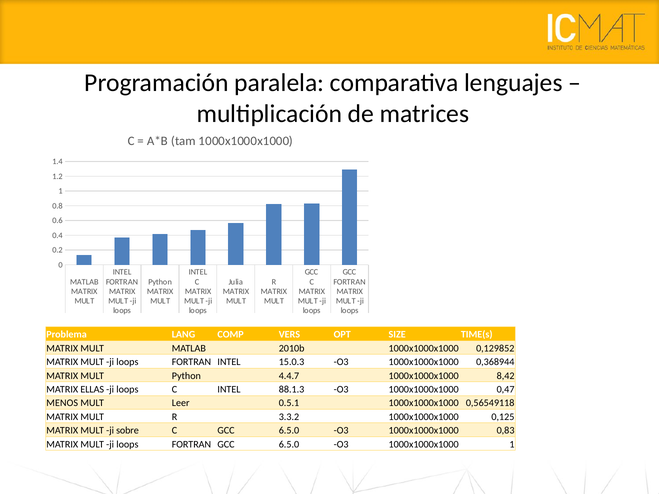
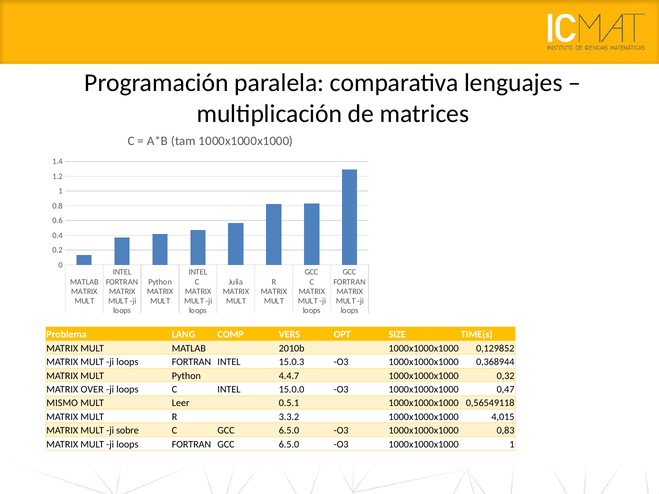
8,42: 8,42 -> 0,32 (506, 376)
ELLAS: ELLAS -> OVER (92, 390)
88.1.3: 88.1.3 -> 15.0.0 (292, 390)
MENOS: MENOS -> MISMO (62, 403)
0,125: 0,125 -> 4,015 (503, 417)
